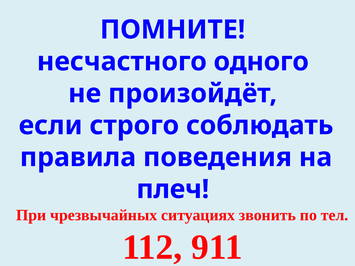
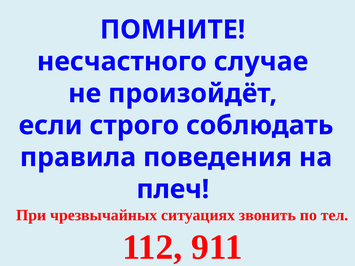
одного: одного -> случае (261, 62)
